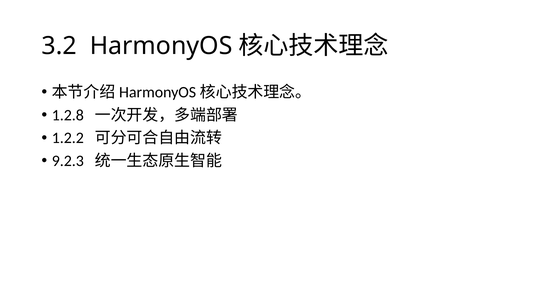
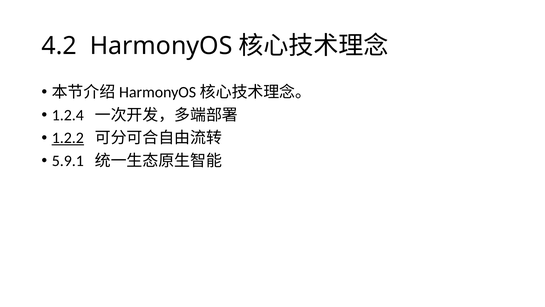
3.2: 3.2 -> 4.2 (59, 46)
1.2.8: 1.2.8 -> 1.2.4 (68, 115)
1.2.2 underline: none -> present (68, 138)
9.2.3: 9.2.3 -> 5.9.1 (68, 161)
